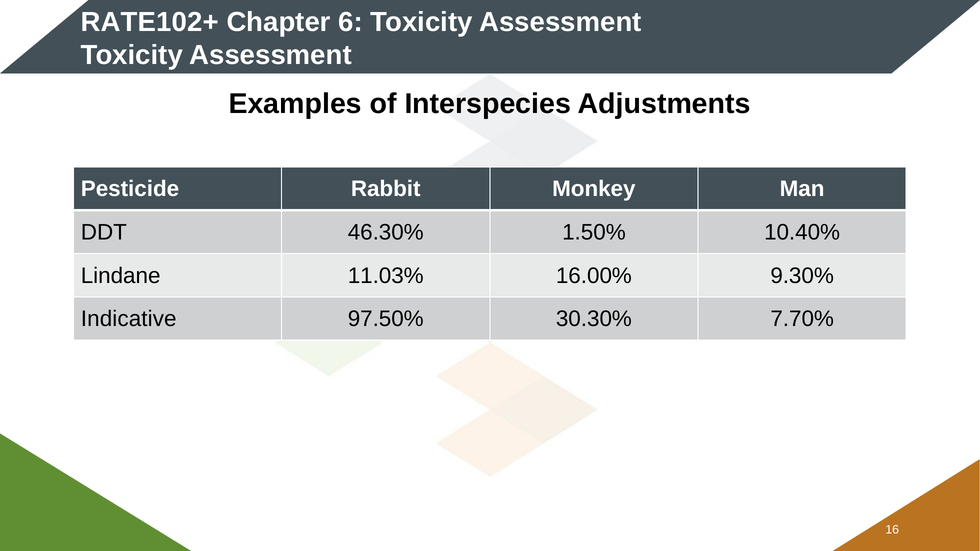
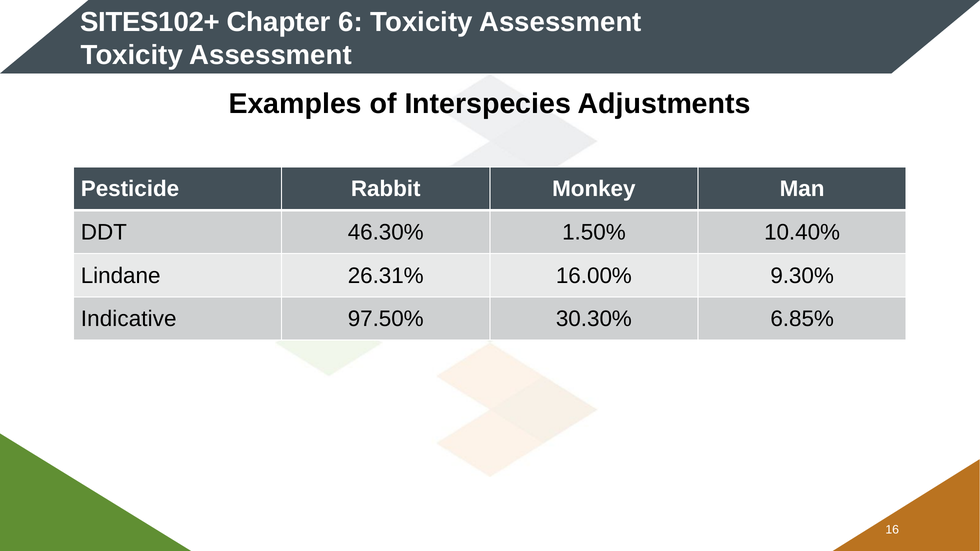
RATE102+: RATE102+ -> SITES102+ (150, 22)
11.03%: 11.03% -> 26.31% (386, 276)
7.70%: 7.70% -> 6.85% (802, 319)
